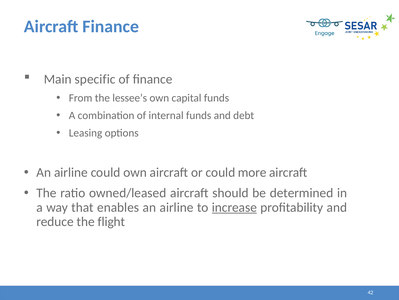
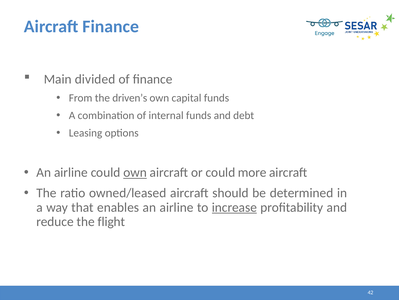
specific: specific -> divided (95, 79)
lessee’s: lessee’s -> driven’s (130, 98)
own underline: none -> present (135, 172)
